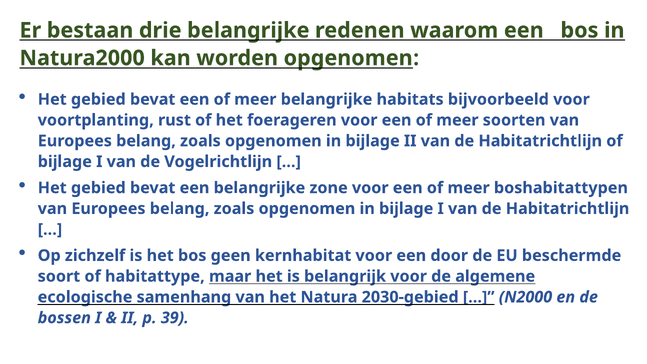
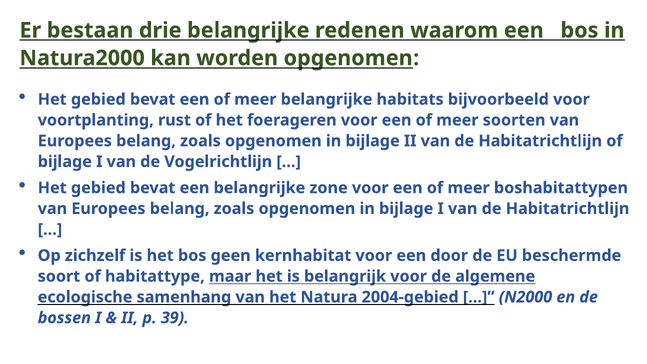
2030-gebied: 2030-gebied -> 2004-gebied (410, 297)
